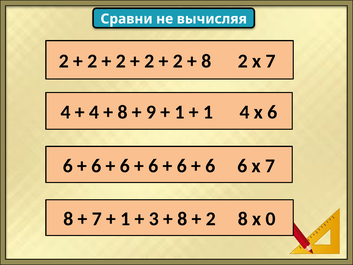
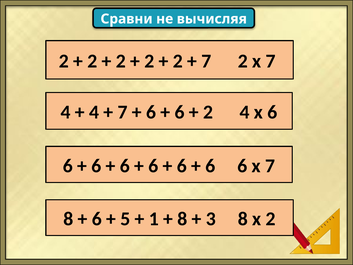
8: 8 -> 7 (206, 61)
8: 8 -> 7 (123, 112)
9: 9 -> 6 (151, 112)
1: 1 -> 6 (180, 112)
1: 1 -> 2 (208, 112)
7: 7 -> 6 (97, 219)
1: 1 -> 5 (125, 219)
3: 3 -> 1 (154, 219)
2: 2 -> 3 (211, 219)
х 0: 0 -> 2 (271, 219)
